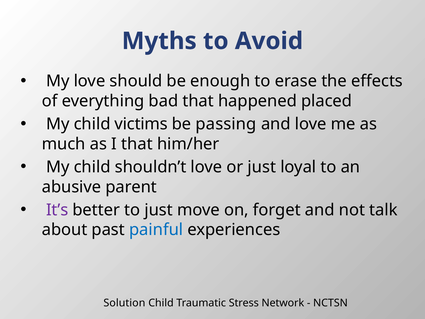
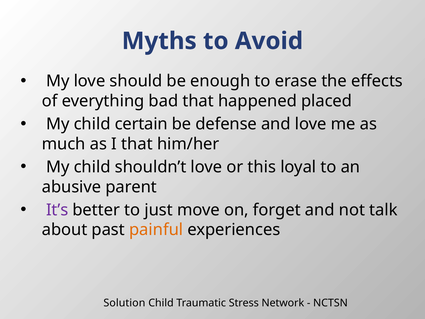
victims: victims -> certain (141, 124)
passing: passing -> defense (226, 124)
or just: just -> this (262, 167)
painful colour: blue -> orange (156, 230)
